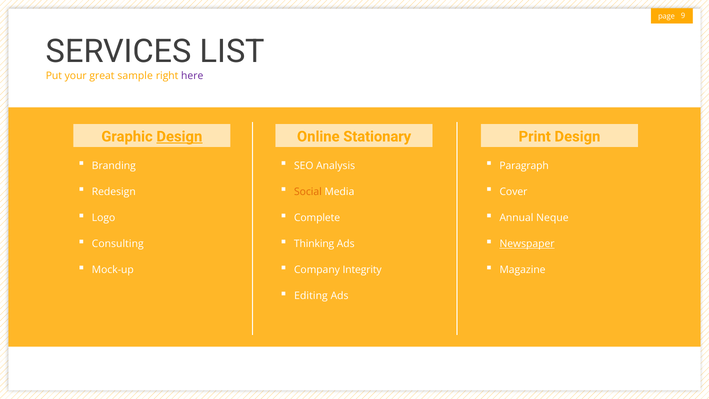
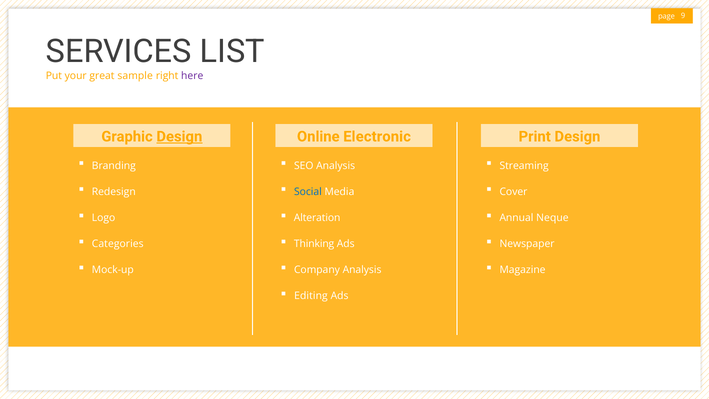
Stationary: Stationary -> Electronic (377, 136)
Paragraph: Paragraph -> Streaming (524, 166)
Social colour: orange -> blue (308, 192)
Complete: Complete -> Alteration (317, 218)
Consulting: Consulting -> Categories (118, 244)
Newspaper underline: present -> none (527, 244)
Company Integrity: Integrity -> Analysis (362, 270)
